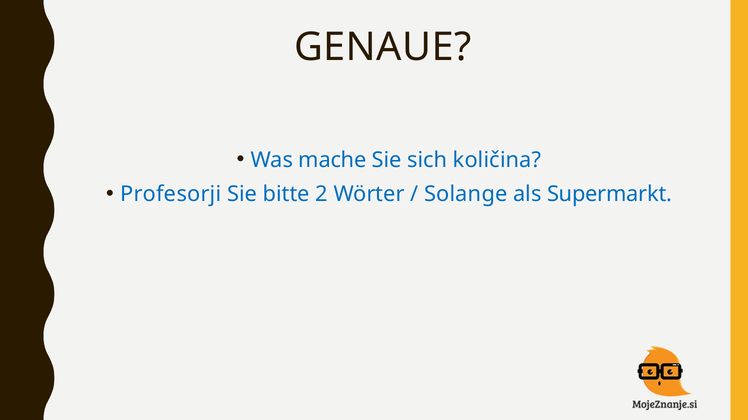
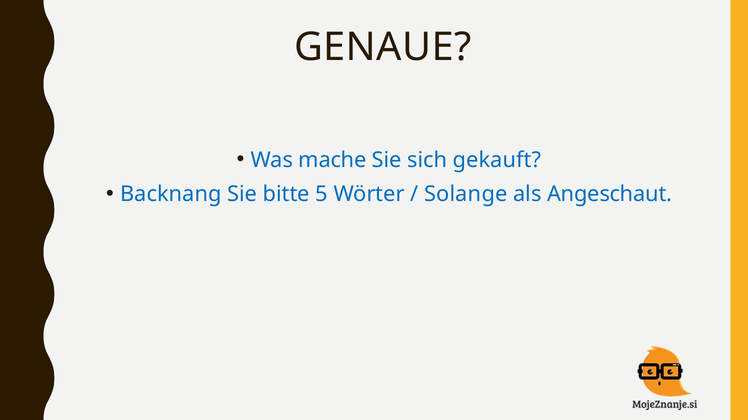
količina: količina -> gekauft (497, 160)
Profesorji: Profesorji -> Backnang (171, 194)
2: 2 -> 5 (322, 194)
Supermarkt: Supermarkt -> Angeschaut (610, 194)
